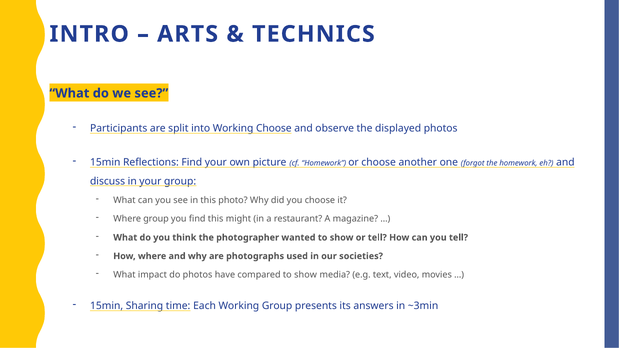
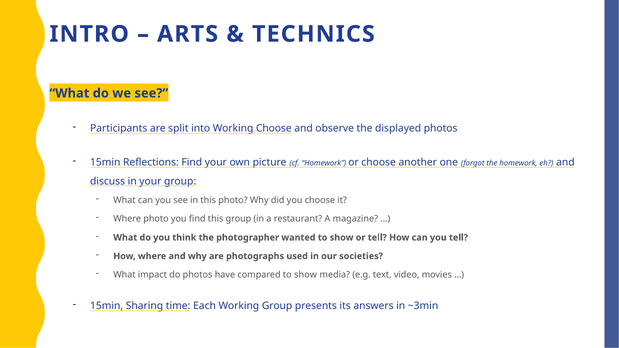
Where group: group -> photo (156, 219)
this might: might -> group (238, 219)
